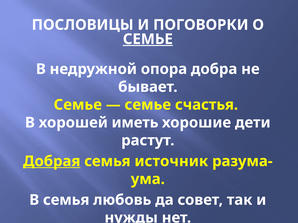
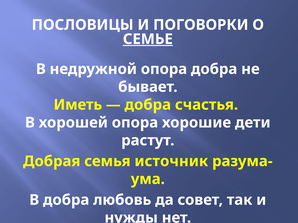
Семье: Семье -> Иметь (78, 105)
семье: семье -> добра (148, 105)
хорошей иметь: иметь -> опора (135, 123)
Добрая underline: present -> none (52, 162)
В семья: семья -> добра (66, 200)
